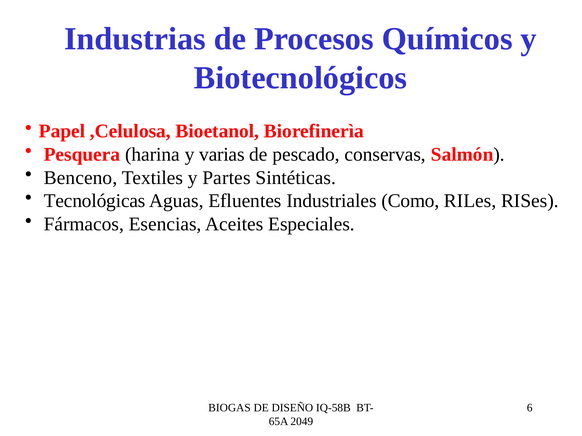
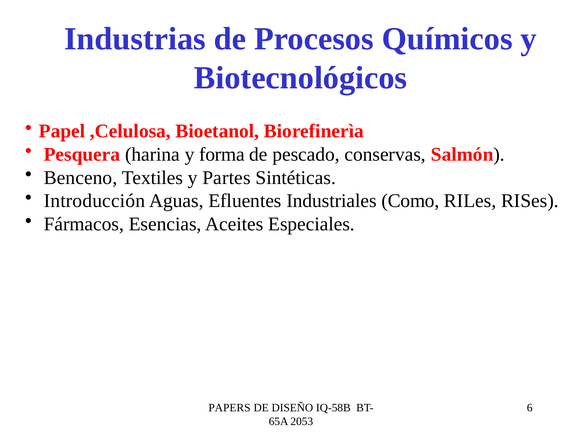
varias: varias -> forma (222, 155)
Tecnológicas: Tecnológicas -> Introducción (94, 201)
BIOGAS: BIOGAS -> PAPERS (229, 408)
2049: 2049 -> 2053 (302, 422)
